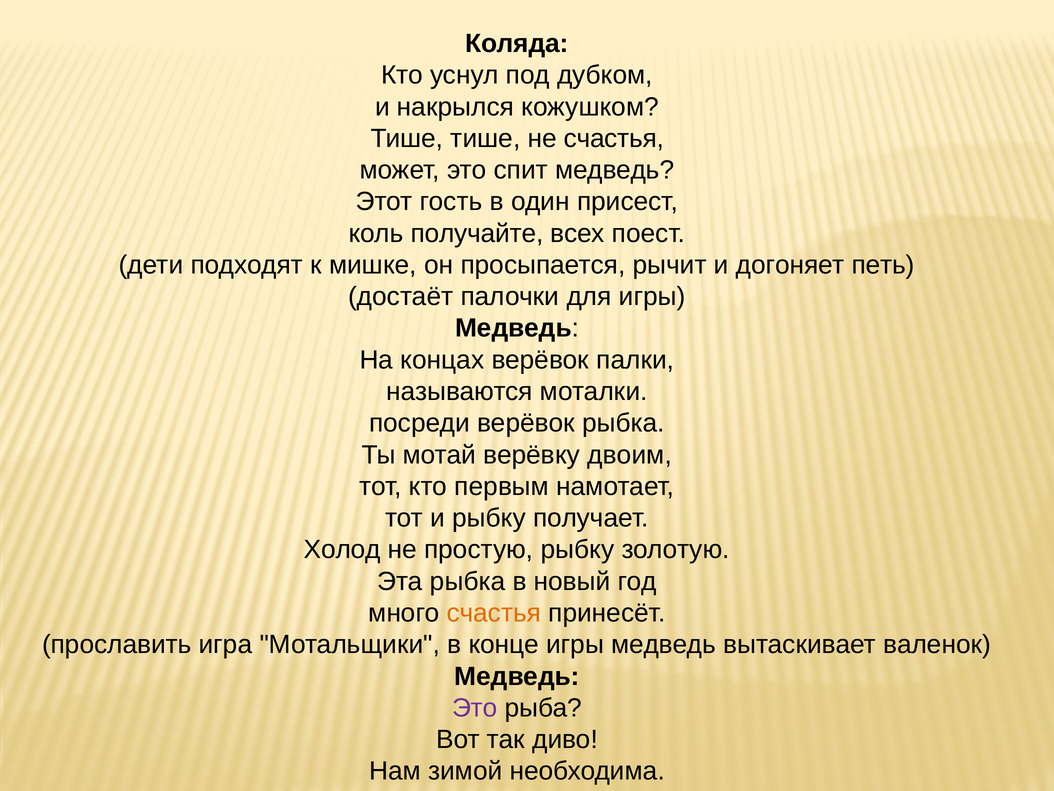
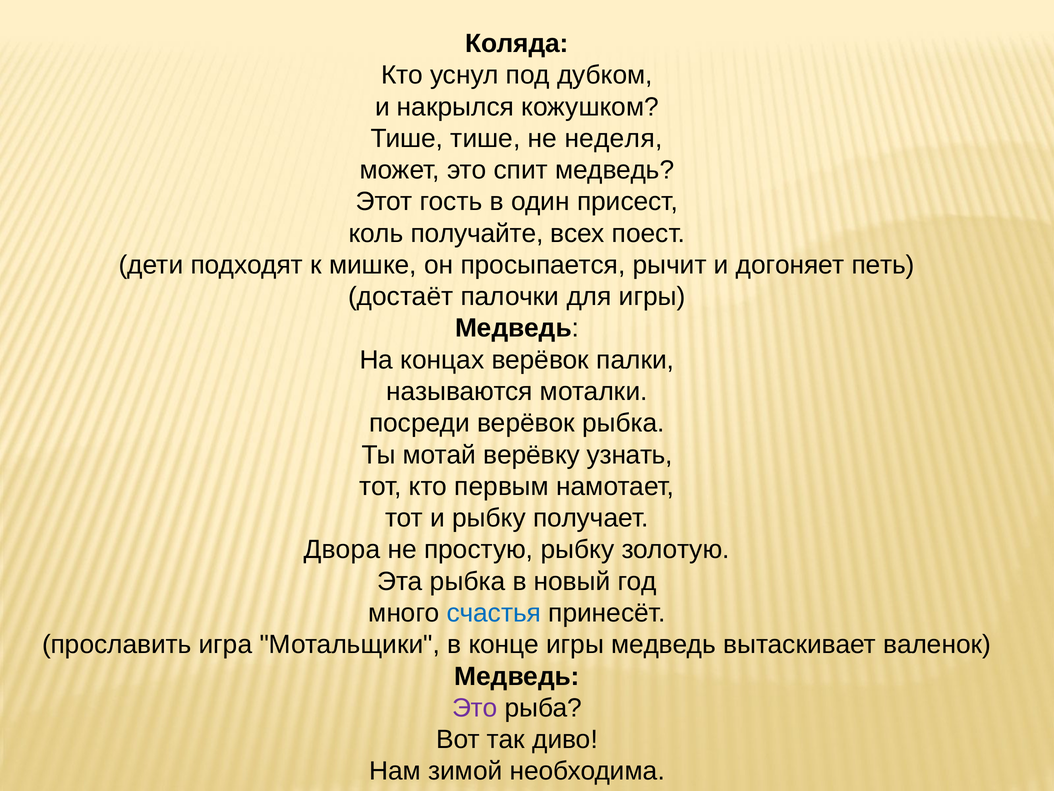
не счастья: счастья -> неделя (613, 138)
двоим: двоим -> узнать (630, 455)
Холод: Холод -> Двора (342, 549)
счастья colour: orange -> blue (494, 613)
